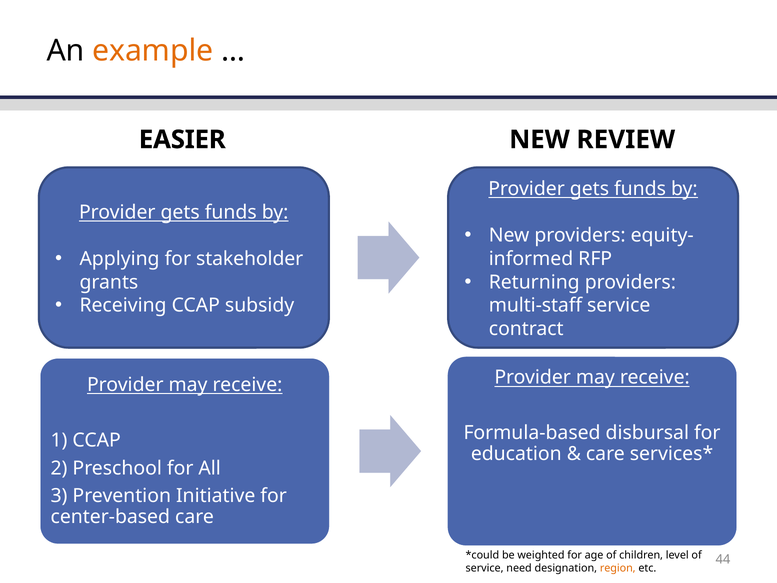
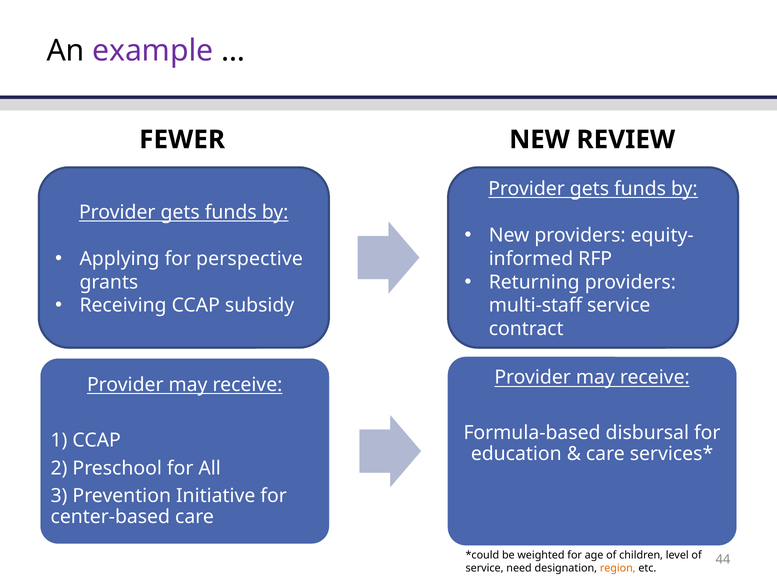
example colour: orange -> purple (153, 51)
EASIER: EASIER -> FEWER (182, 140)
stakeholder: stakeholder -> perspective (250, 259)
